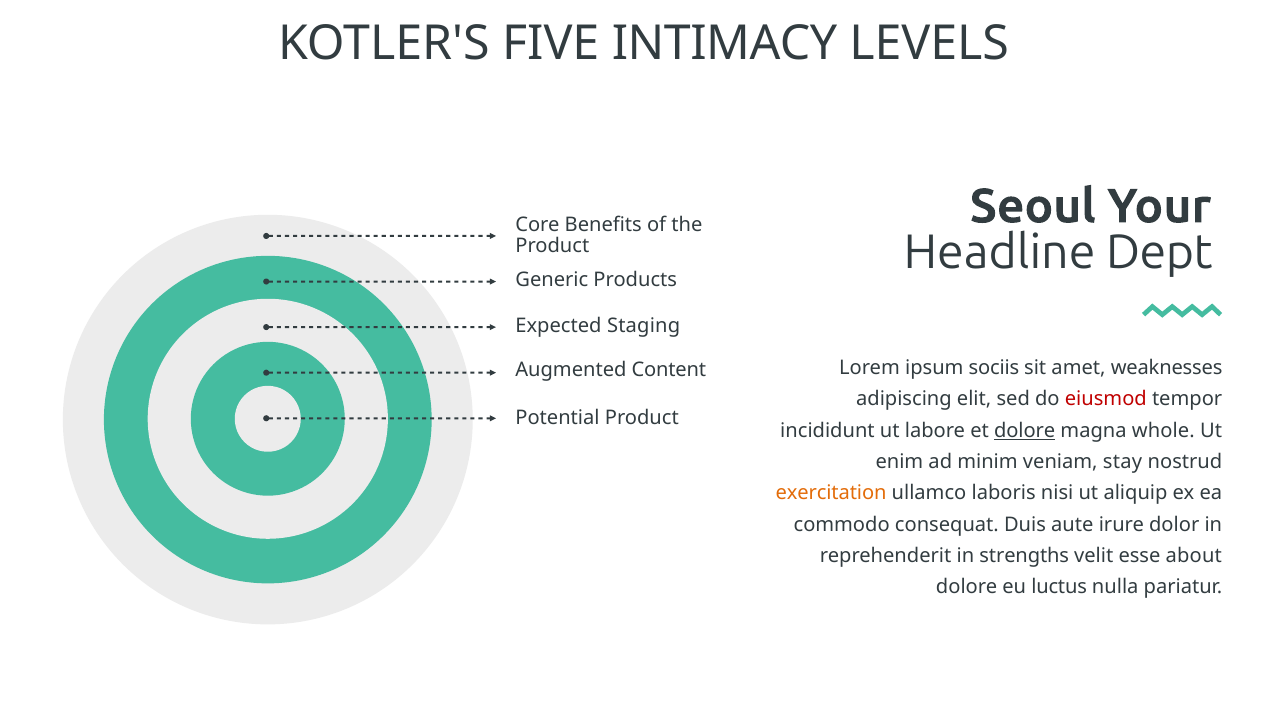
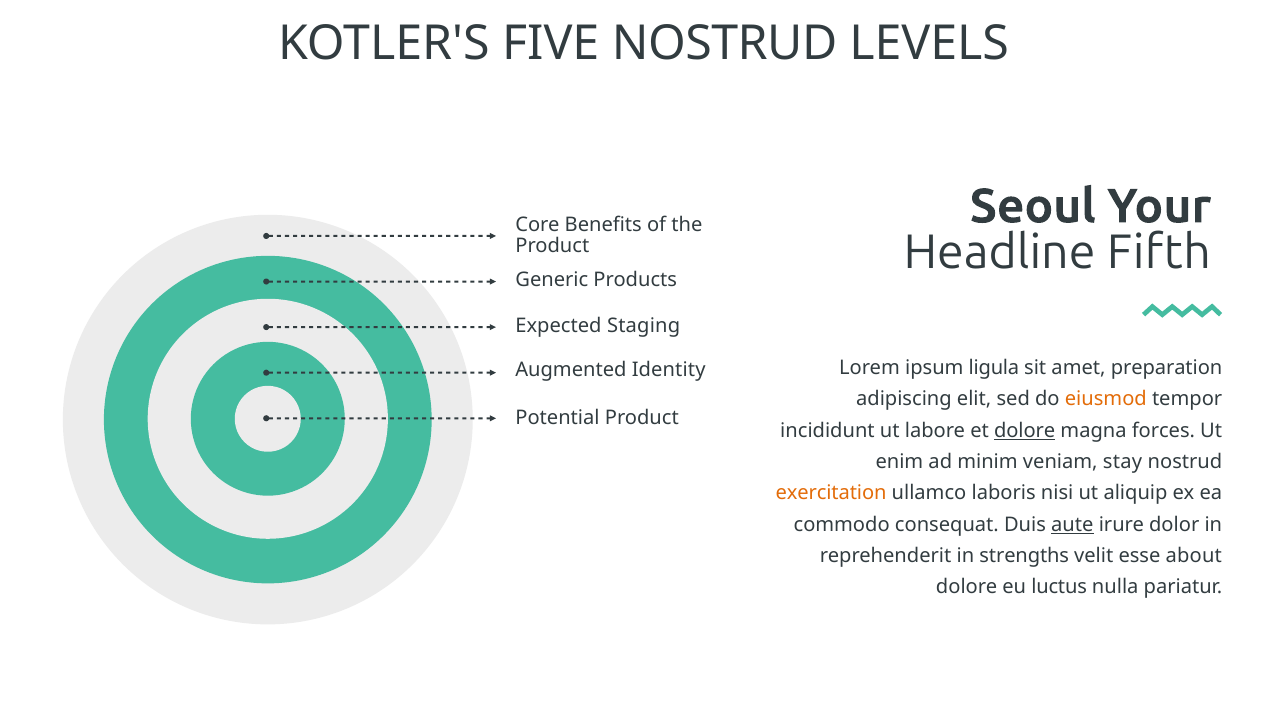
FIVE INTIMACY: INTIMACY -> NOSTRUD (725, 43)
Dept: Dept -> Fifth (1159, 253)
sociis: sociis -> ligula (994, 368)
weaknesses: weaknesses -> preparation (1167, 368)
Content: Content -> Identity (669, 371)
eiusmod colour: red -> orange (1106, 399)
whole: whole -> forces (1163, 431)
aute underline: none -> present (1072, 525)
